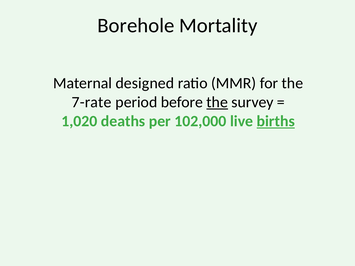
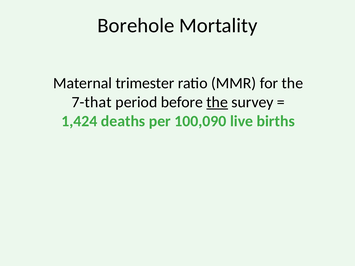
designed: designed -> trimester (145, 83)
7-rate: 7-rate -> 7-that (92, 102)
1,020: 1,020 -> 1,424 (79, 121)
102,000: 102,000 -> 100,090 (200, 121)
births underline: present -> none (276, 121)
